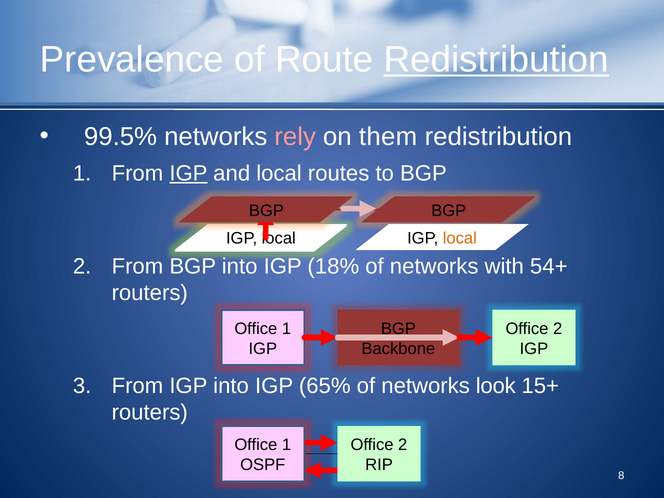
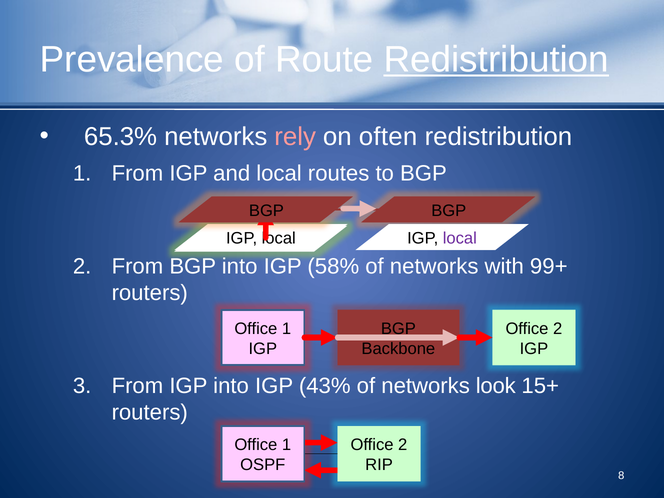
99.5%: 99.5% -> 65.3% (121, 137)
them: them -> often (388, 137)
IGP underline: present -> none (188, 173)
local colour: orange -> purple (460, 238)
18%: 18% -> 58% (333, 266)
54+: 54+ -> 99+ (549, 266)
65%: 65% -> 43% (325, 386)
